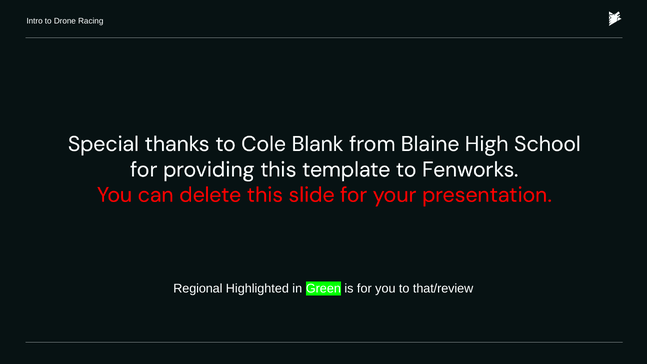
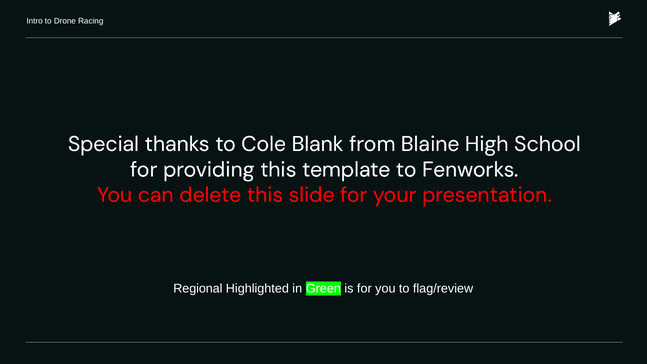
that/review: that/review -> flag/review (443, 289)
